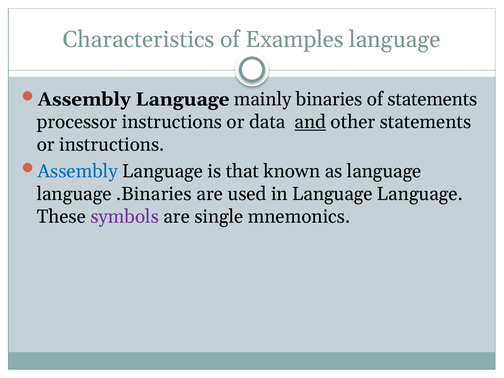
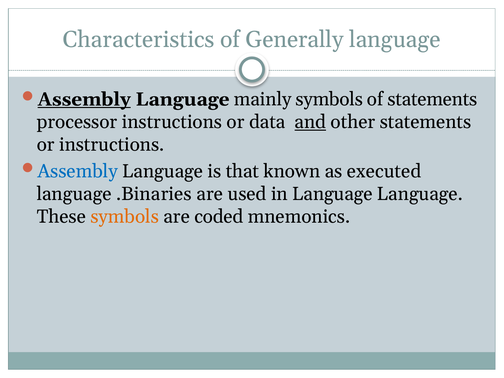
Examples: Examples -> Generally (295, 40)
Assembly underline: none -> present (84, 99)
mainly binaries: binaries -> symbols (329, 99)
as language: language -> executed (384, 171)
symbols colour: purple -> orange (125, 217)
single: single -> coded (219, 217)
